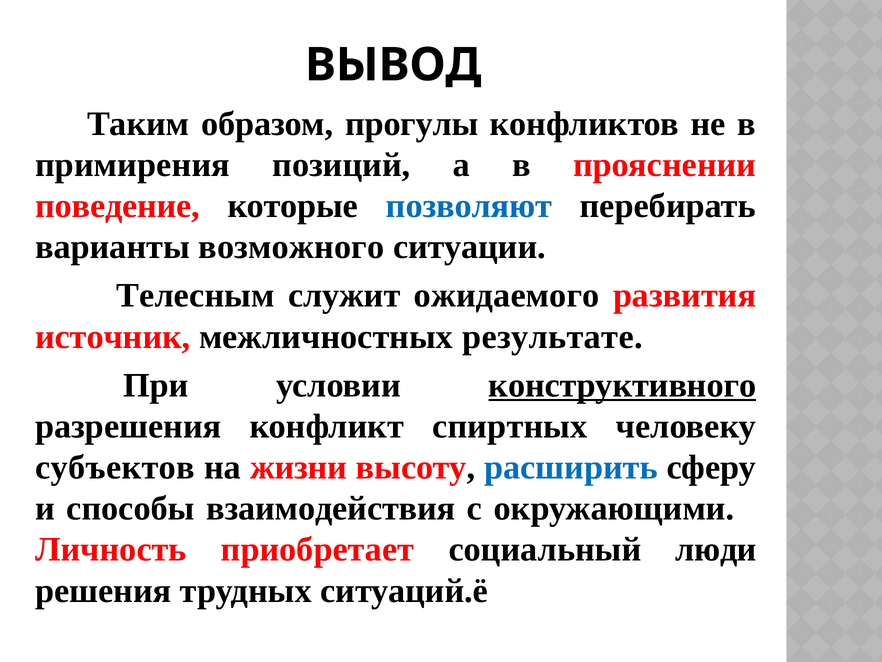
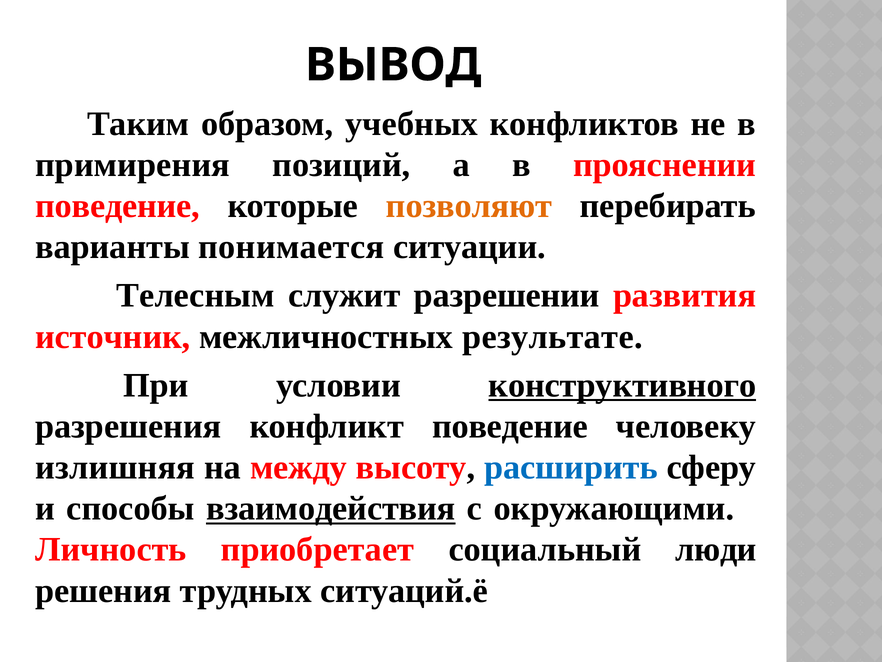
прогулы: прогулы -> учебных (412, 124)
позволяют colour: blue -> orange (469, 206)
возможного: возможного -> понимается (291, 247)
ожидаемого: ожидаемого -> разрешении (507, 295)
конфликт спиртных: спиртных -> поведение (510, 426)
субъектов: субъектов -> излишняя (115, 467)
жизни: жизни -> между (299, 467)
взаимодействия underline: none -> present (331, 508)
